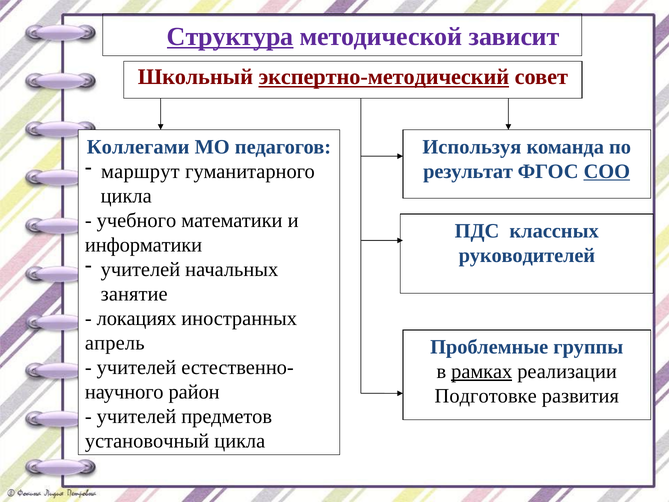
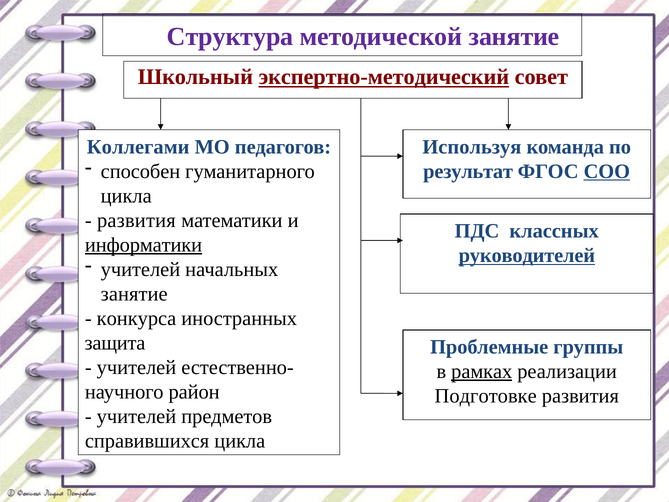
Структура underline: present -> none (230, 37)
методической зависит: зависит -> занятие (514, 37)
маршрут: маршрут -> способен (141, 171)
учебного: учебного -> развития (136, 220)
информатики underline: none -> present (144, 245)
руководителей underline: none -> present (527, 255)
локациях: локациях -> конкурса (136, 318)
апрель: апрель -> защита (115, 343)
установочный: установочный -> справившихся (147, 441)
